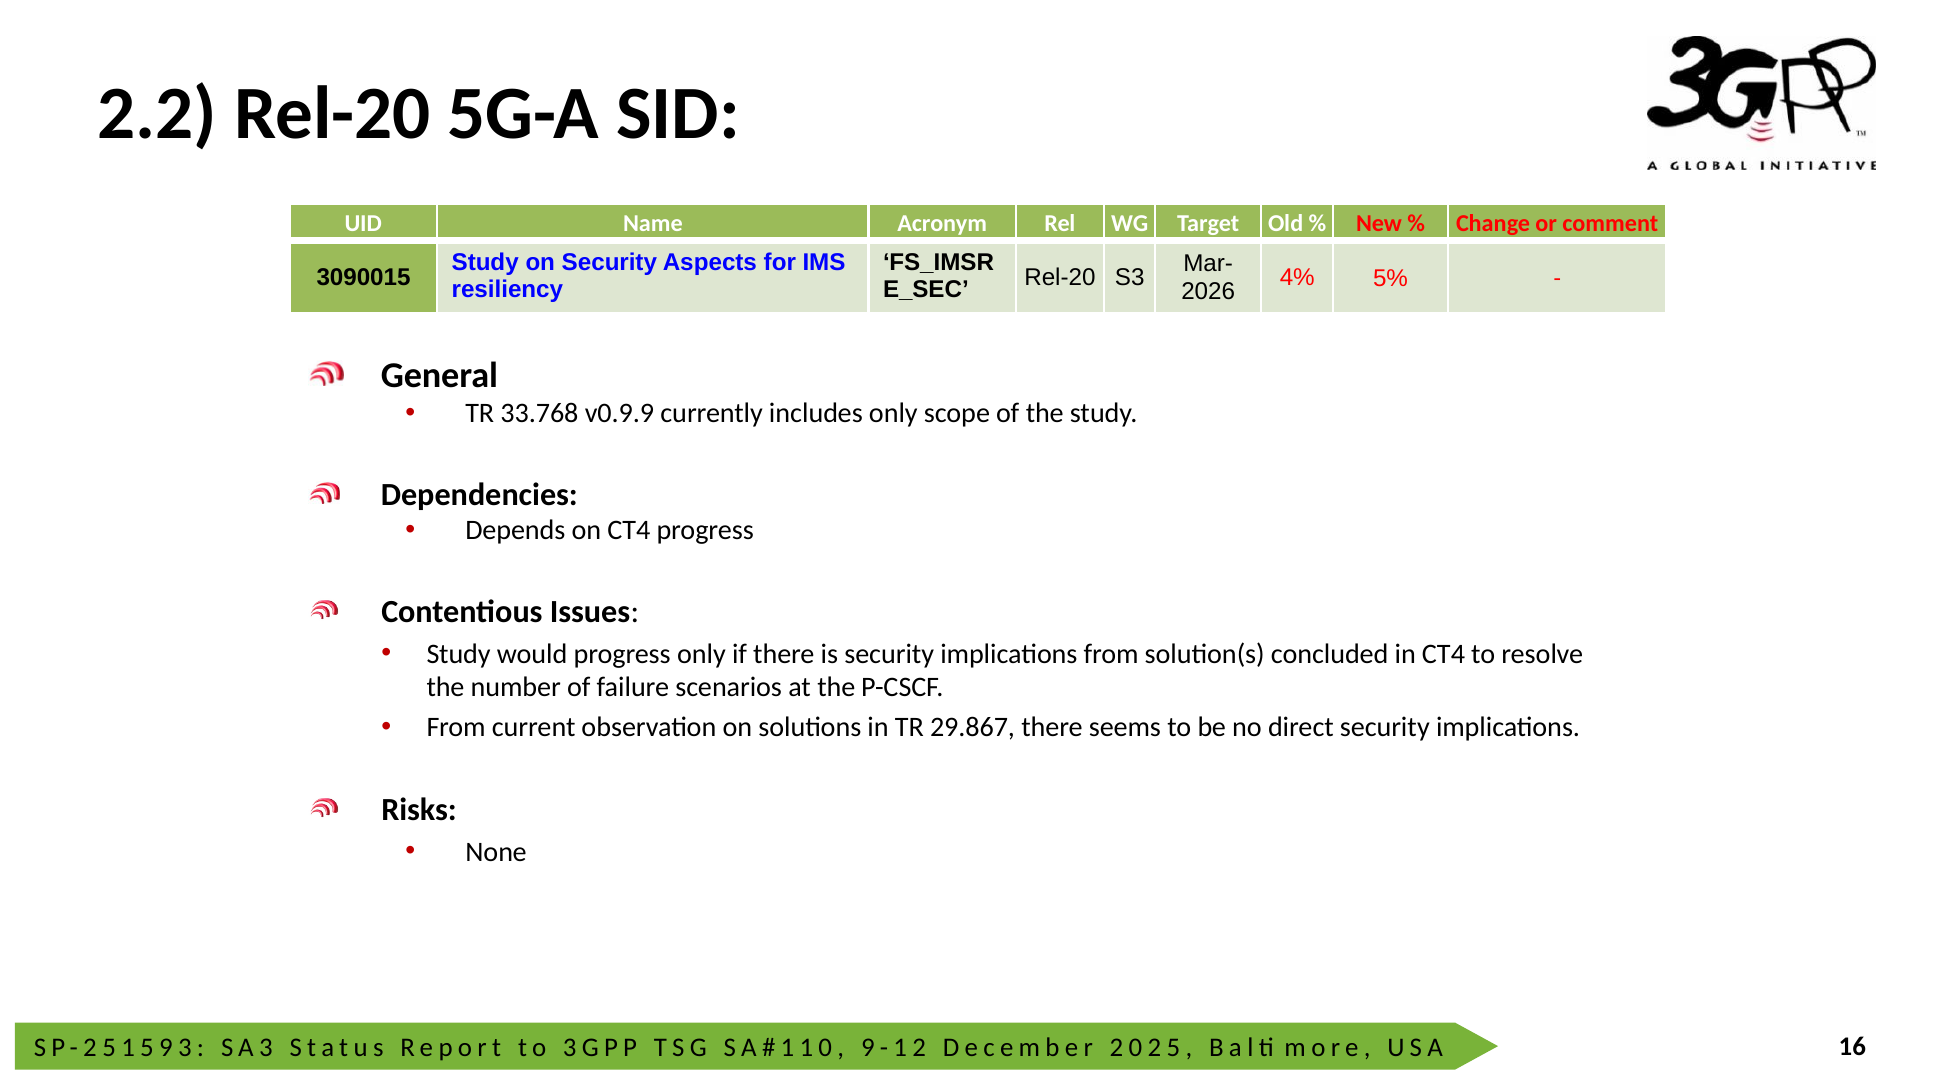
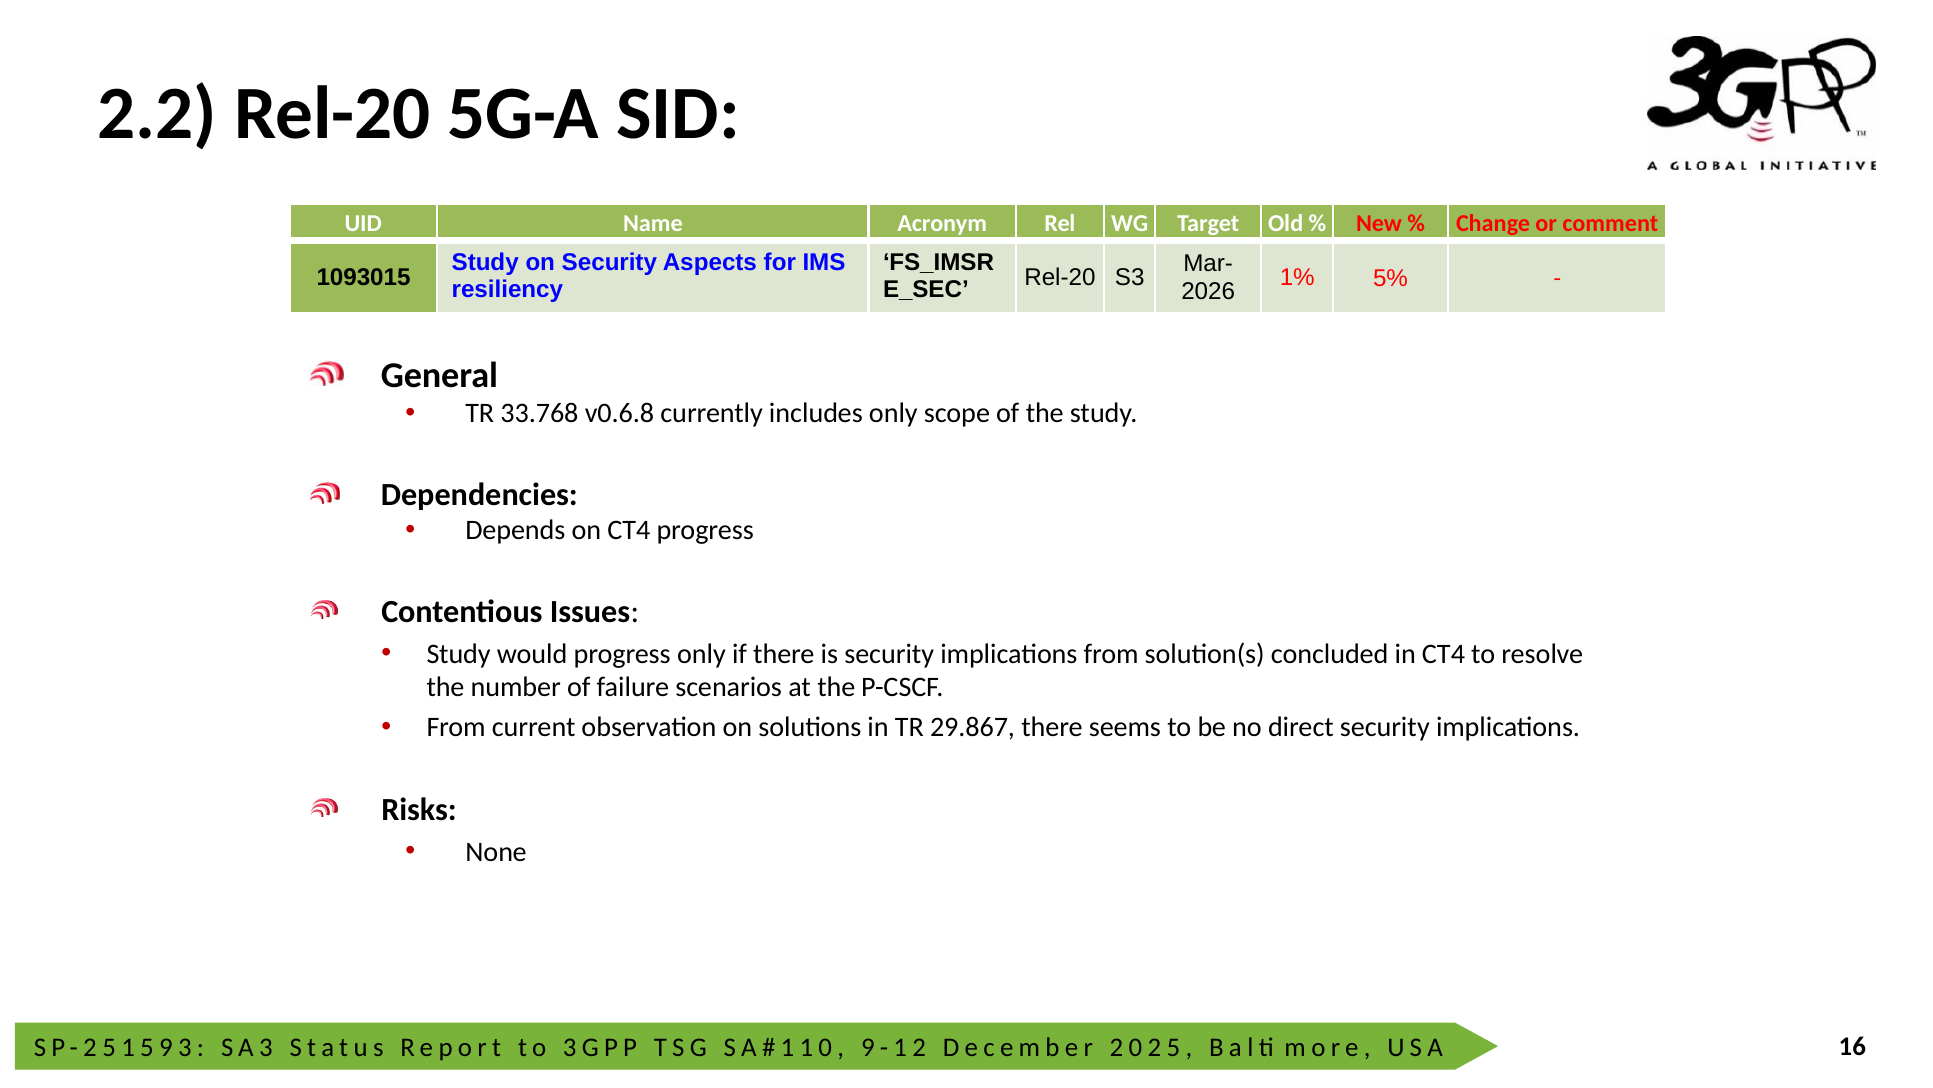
3090015: 3090015 -> 1093015 (364, 277)
4%: 4% -> 1% (1297, 277)
v0.9.9: v0.9.9 -> v0.6.8 (619, 413)
